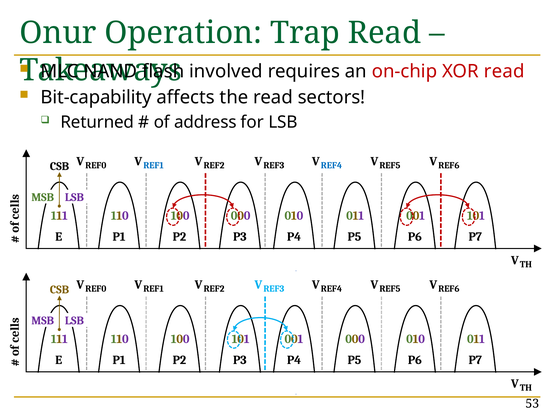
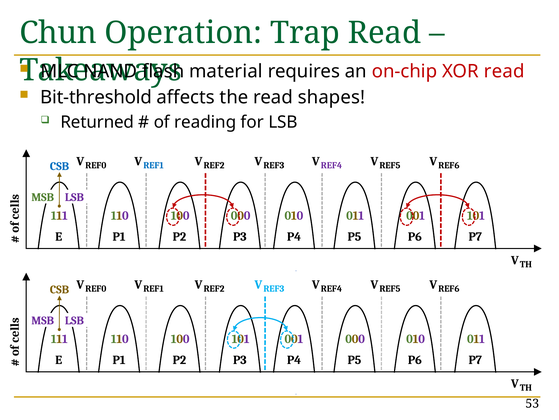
Onur: Onur -> Chun (58, 33)
involved: involved -> material (226, 71)
Bit-capability: Bit-capability -> Bit-threshold (96, 97)
sectors: sectors -> shapes (331, 97)
address: address -> reading (205, 122)
REF4 colour: blue -> purple (331, 165)
CSB colour: black -> blue (59, 166)
